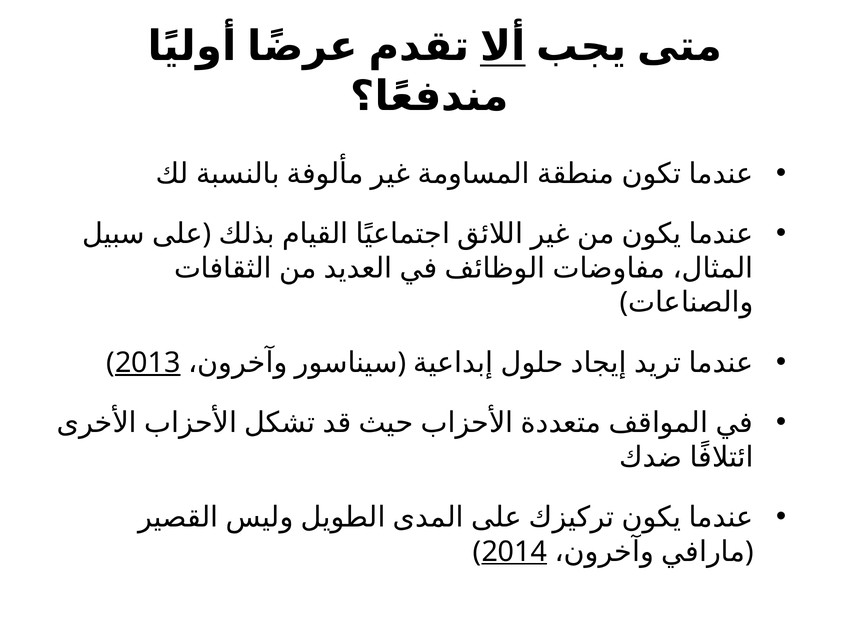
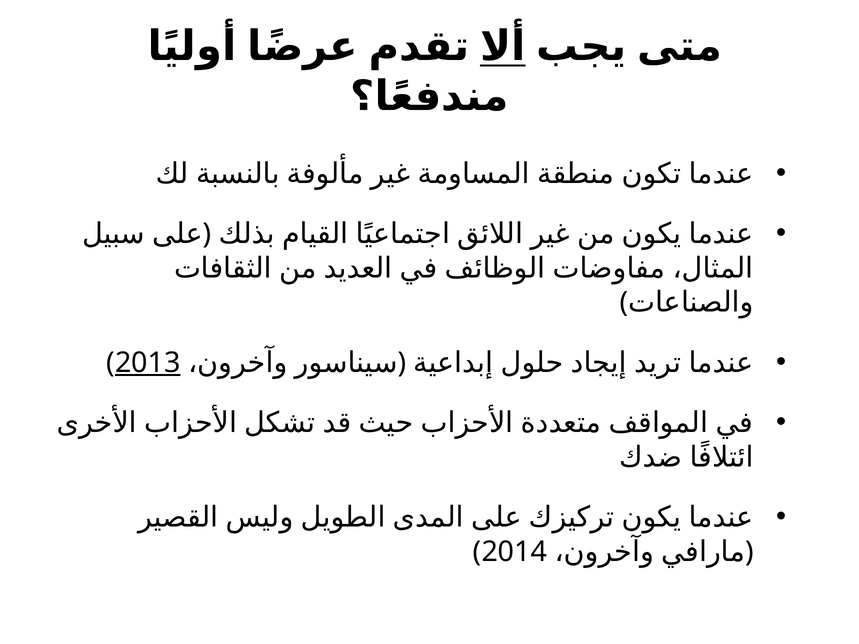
2014 underline: present -> none (514, 552)
